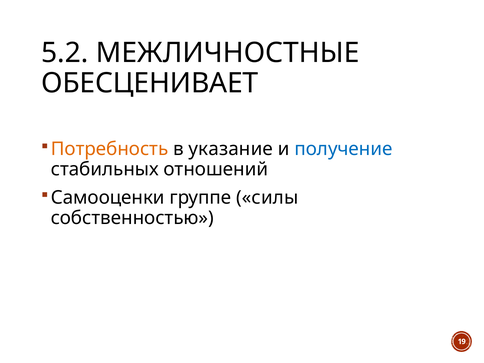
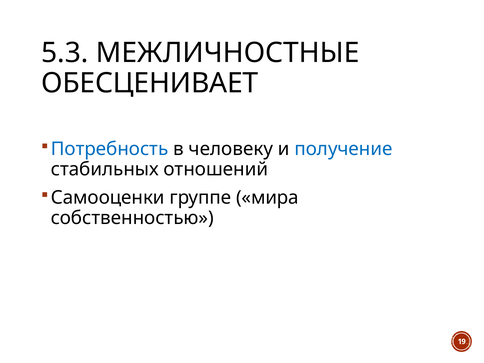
5.2: 5.2 -> 5.3 (65, 53)
Потребность colour: orange -> blue (110, 149)
указание: указание -> человеку (231, 149)
силы: силы -> мира (267, 198)
